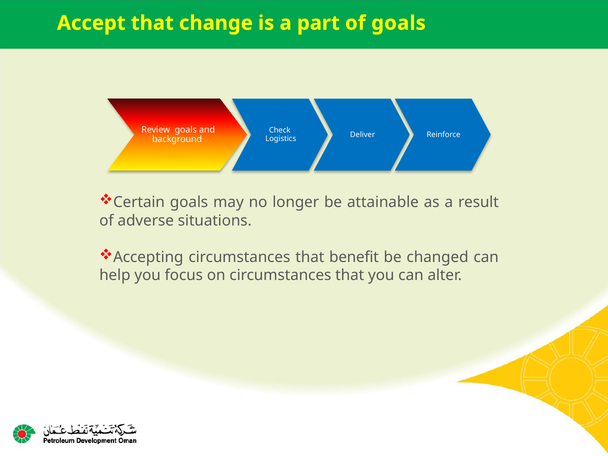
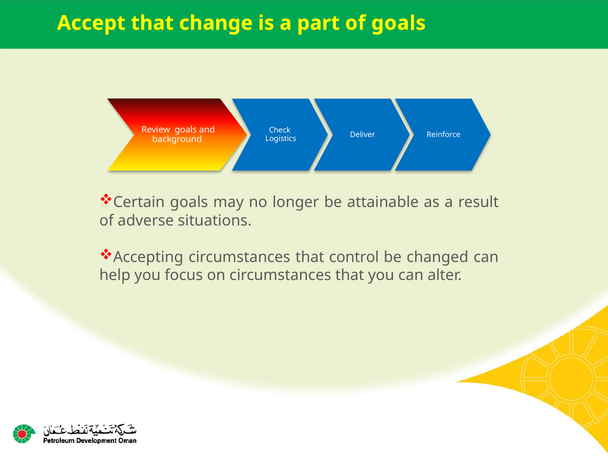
benefit: benefit -> control (354, 257)
